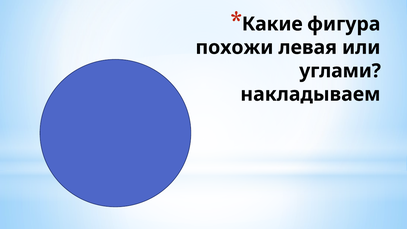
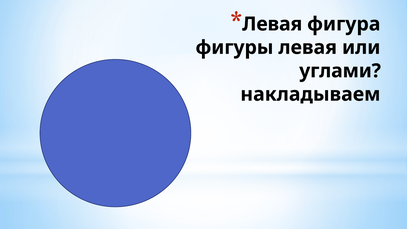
Какие: Какие -> Левая (272, 24)
похожи: похожи -> фигуры (234, 47)
